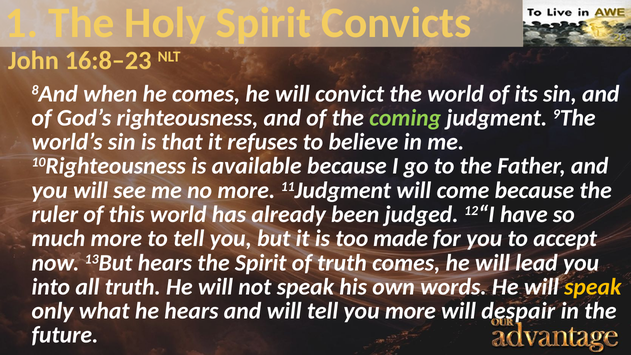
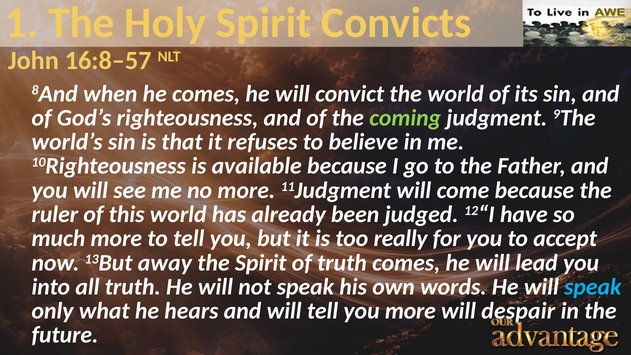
16:8–23: 16:8–23 -> 16:8–57 (108, 61)
made: made -> really (401, 239)
13But hears: hears -> away (165, 263)
speak colour: yellow -> light blue (593, 287)
